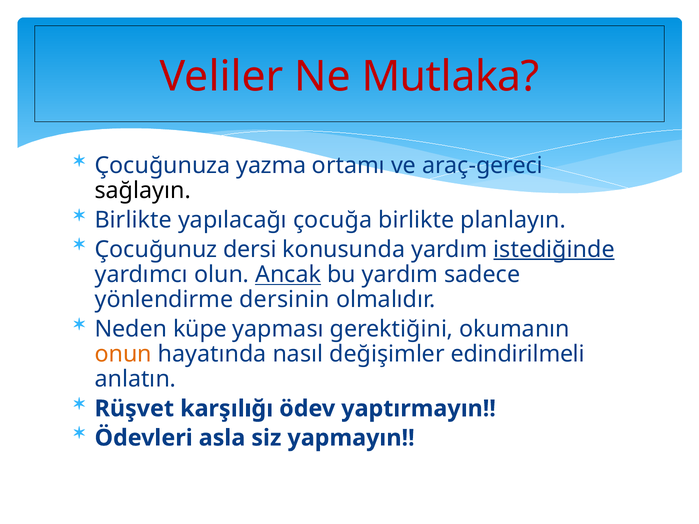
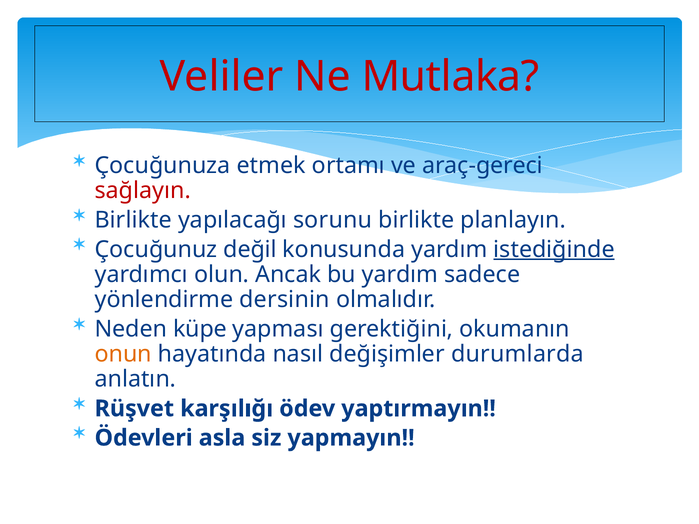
yazma: yazma -> etmek (271, 166)
sağlayın colour: black -> red (143, 191)
çocuğa: çocuğa -> sorunu (333, 220)
dersi: dersi -> değil (250, 249)
Ancak underline: present -> none (288, 275)
edindirilmeli: edindirilmeli -> durumlarda (518, 354)
